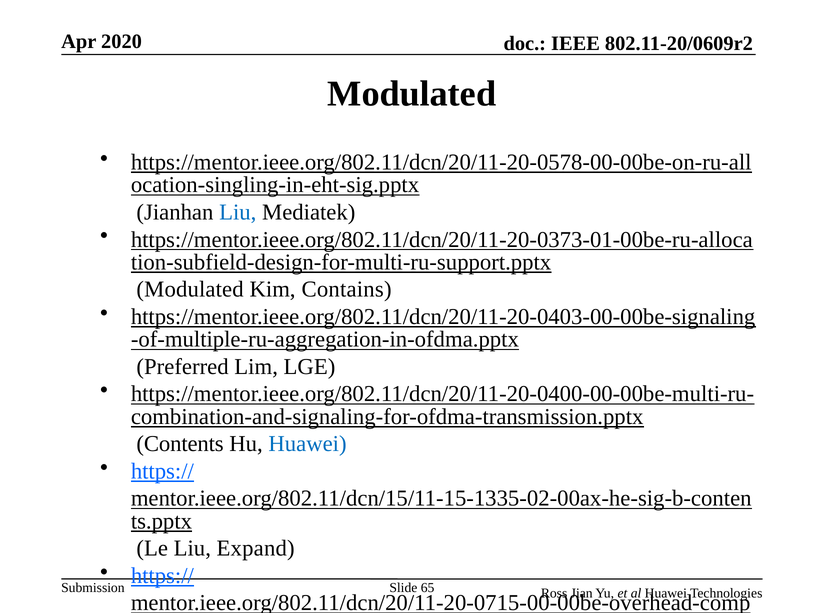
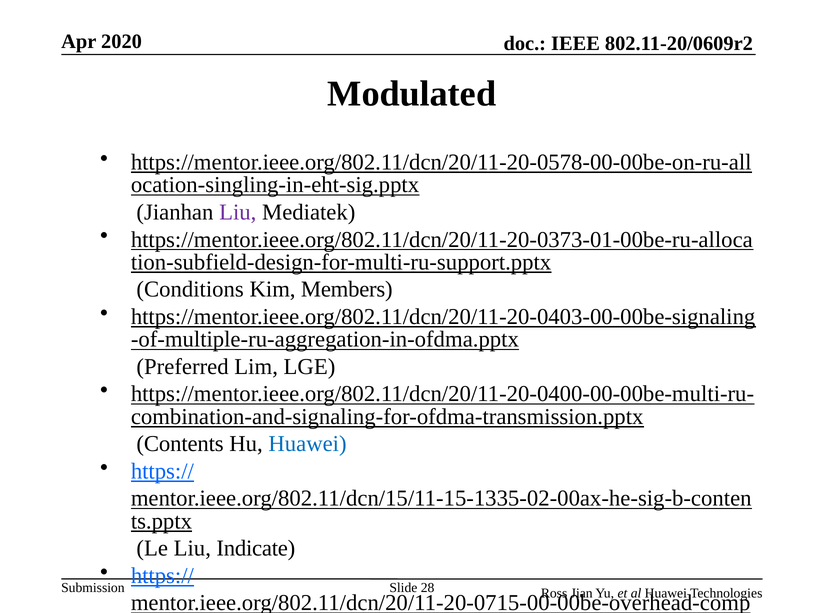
Liu colour: blue -> purple (238, 212)
Modulated: Modulated -> Conditions (190, 289)
Contains: Contains -> Members (347, 289)
Expand: Expand -> Indicate (256, 548)
65: 65 -> 28 (428, 588)
